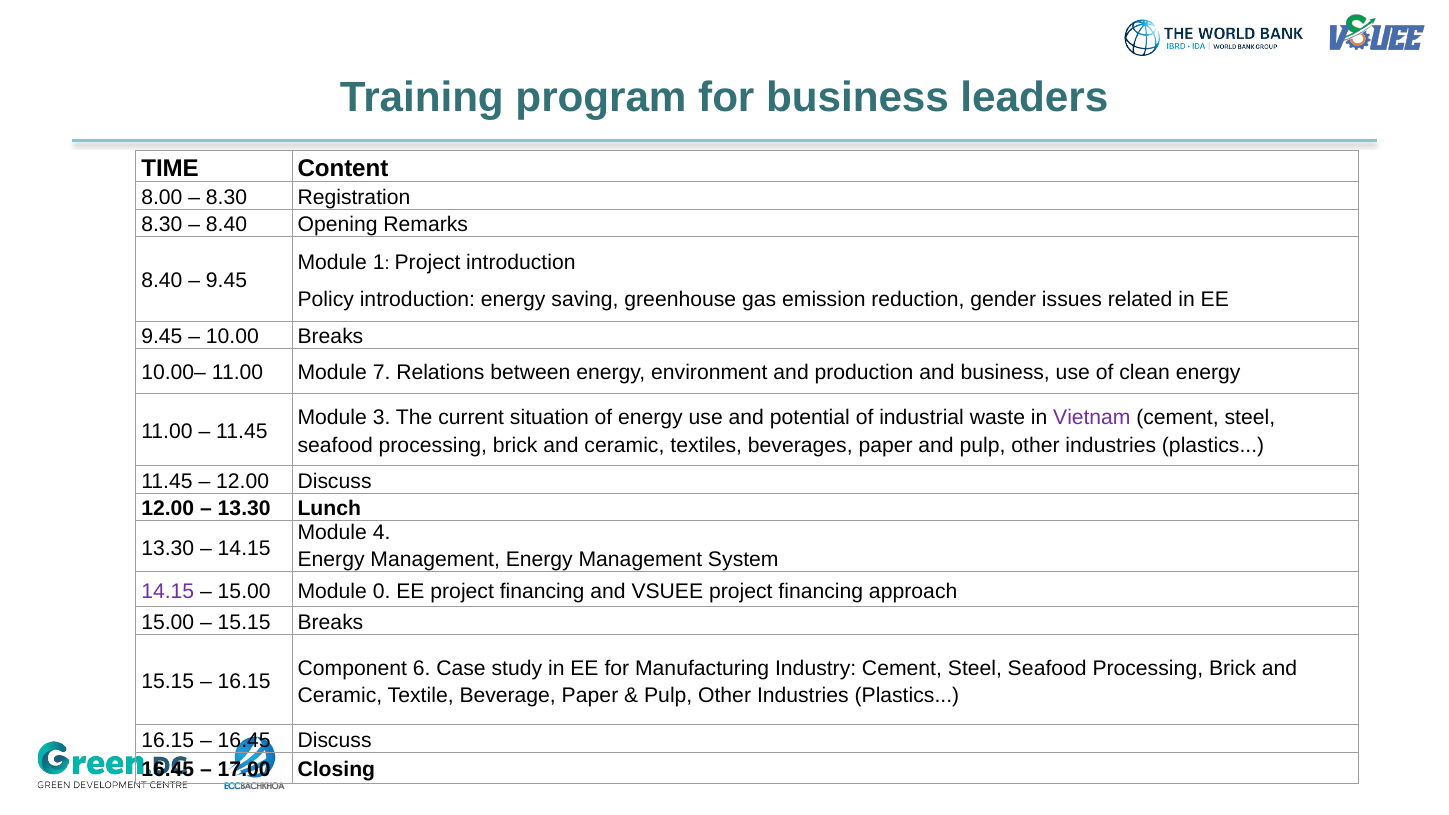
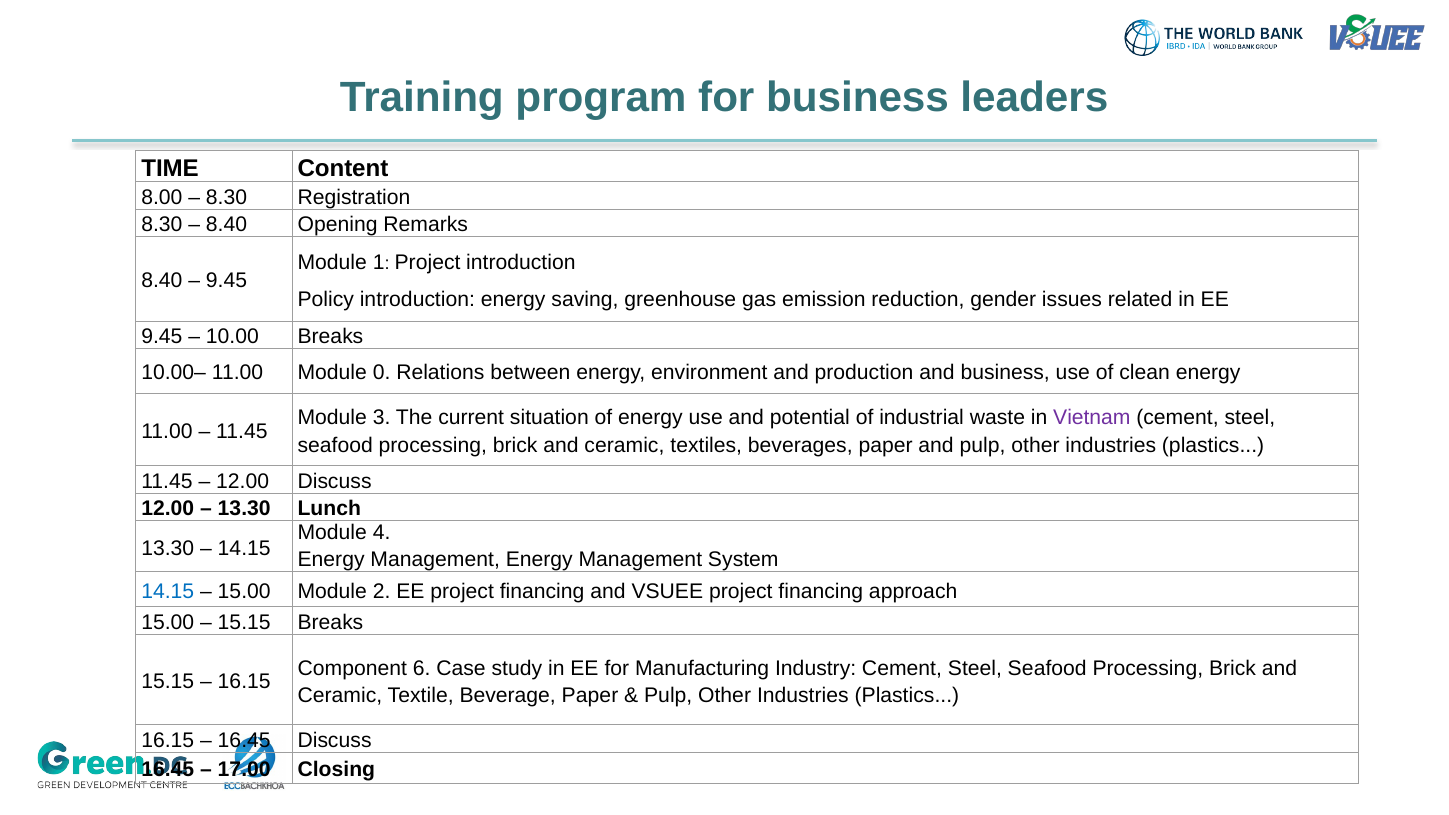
7: 7 -> 0 (382, 373)
14.15 colour: purple -> blue (168, 591)
0: 0 -> 2 (382, 591)
